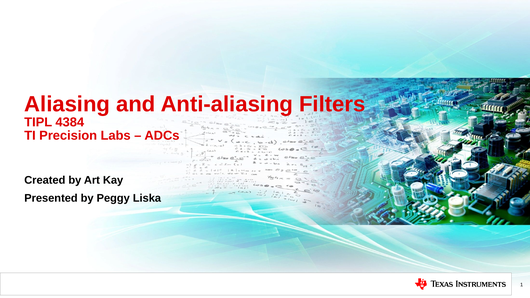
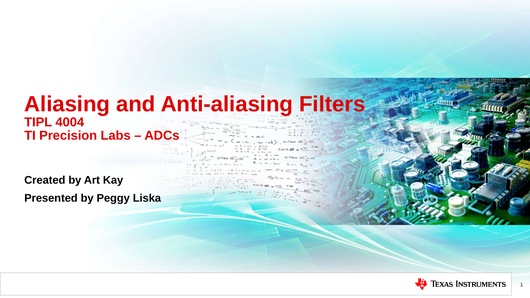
4384: 4384 -> 4004 (70, 122)
